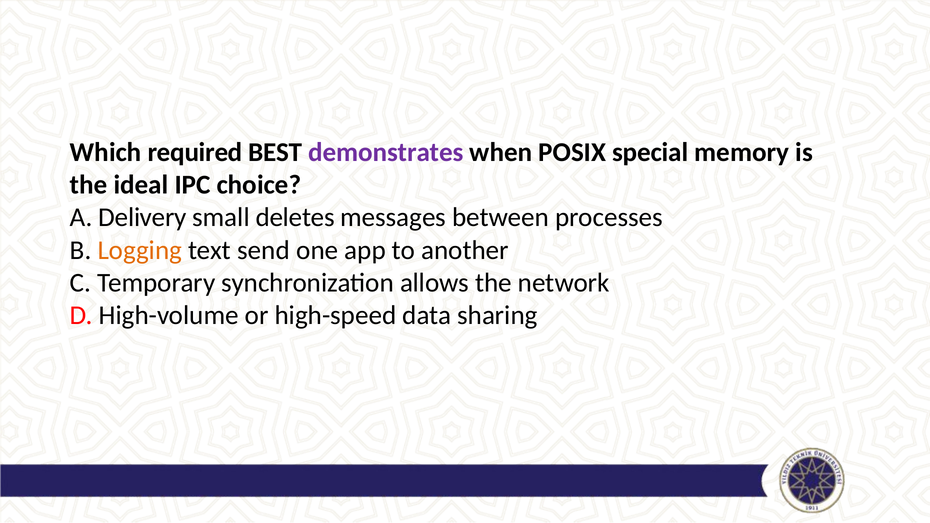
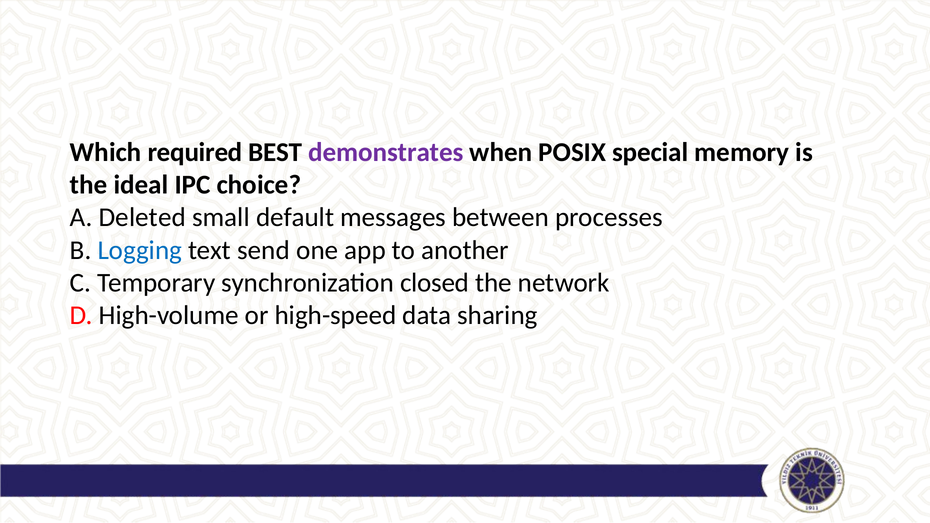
Delivery: Delivery -> Deleted (142, 218)
deletes: deletes -> default (295, 218)
Logging colour: orange -> blue (140, 250)
allows: allows -> closed (435, 283)
